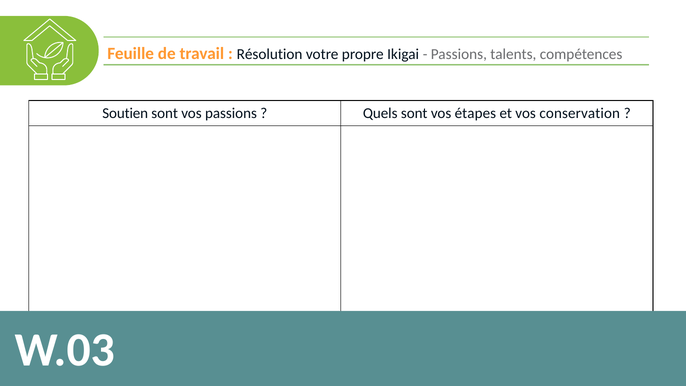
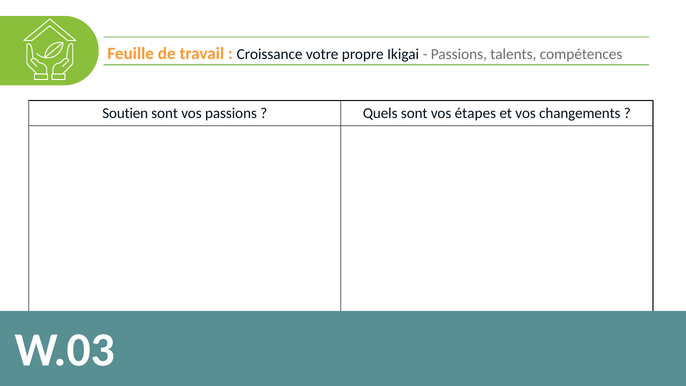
Résolution: Résolution -> Croissance (270, 54)
conservation: conservation -> changements (580, 113)
